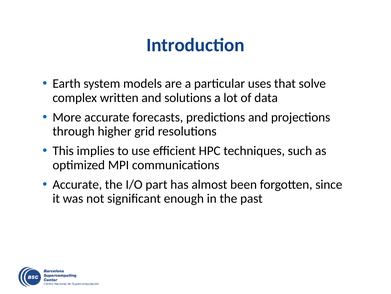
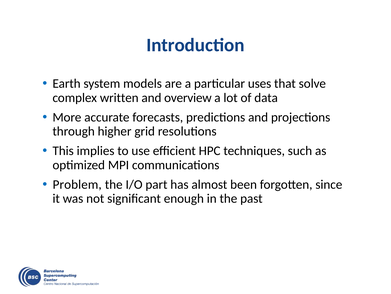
solutions: solutions -> overview (188, 97)
Accurate: Accurate -> Problem (77, 184)
